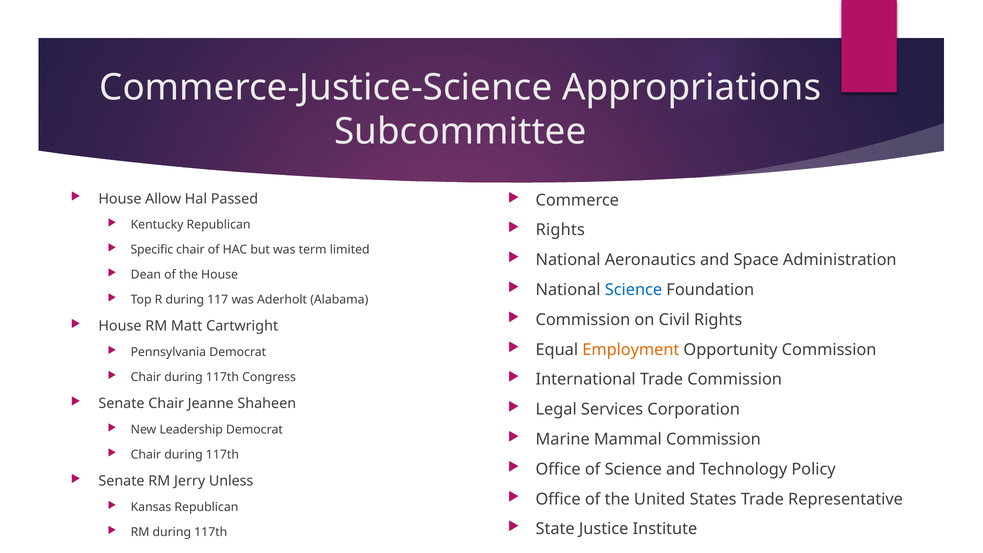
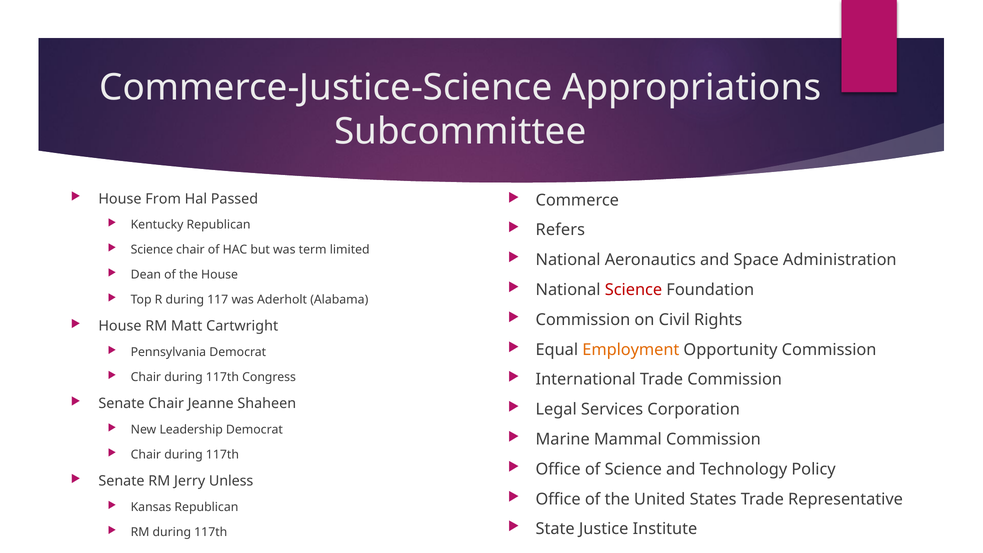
Allow: Allow -> From (163, 199)
Rights: Rights -> Refers (560, 230)
Specific: Specific -> Science (152, 250)
Science colour: blue -> red (633, 290)
